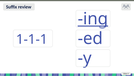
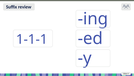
ing underline: present -> none (93, 19)
